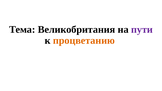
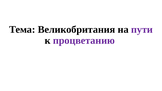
процветанию colour: orange -> purple (84, 40)
